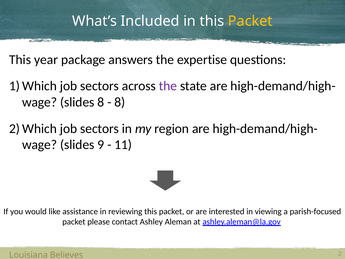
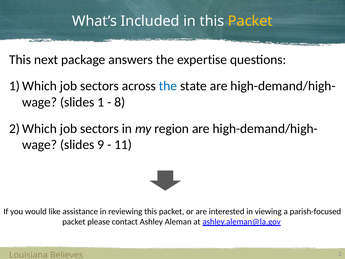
year: year -> next (46, 60)
the colour: purple -> blue (168, 86)
slides 8: 8 -> 1 (101, 102)
